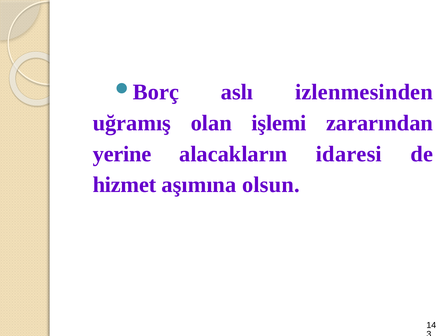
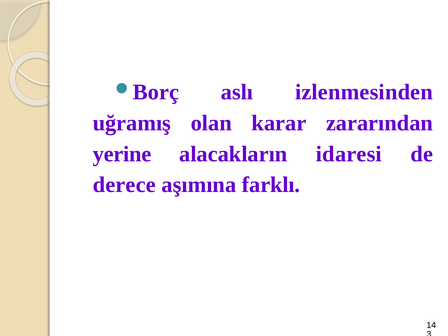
işlemi: işlemi -> karar (279, 123)
hizmet: hizmet -> derece (124, 185)
olsun: olsun -> farklı (271, 185)
